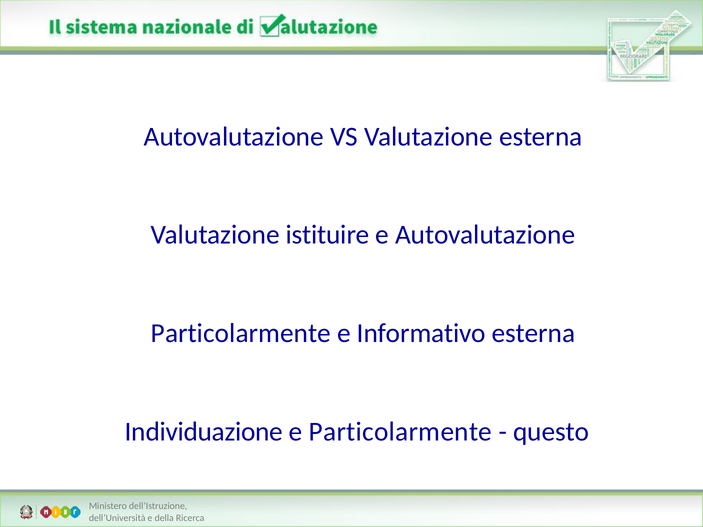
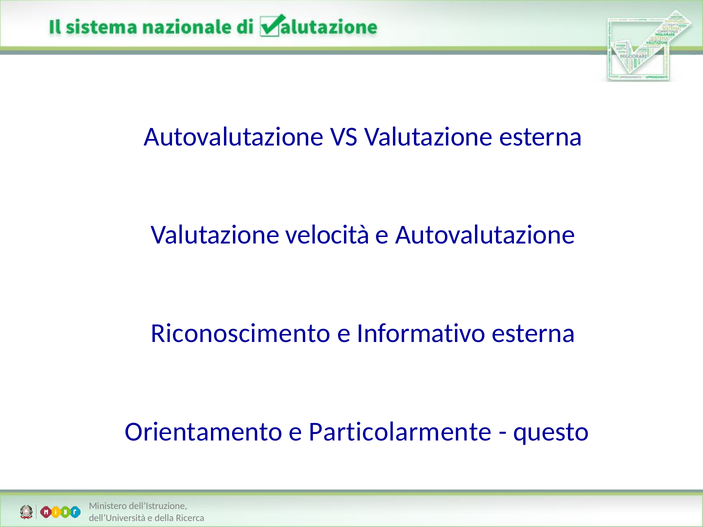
istituire: istituire -> velocità (328, 235)
Particolarmente: Particolarmente -> Riconoscimento (241, 334)
Individuazione: Individuazione -> Orientamento (204, 432)
